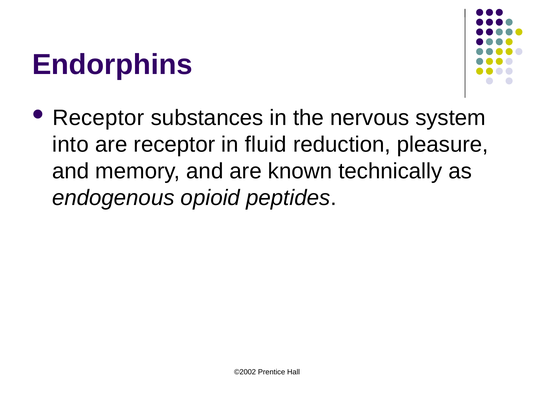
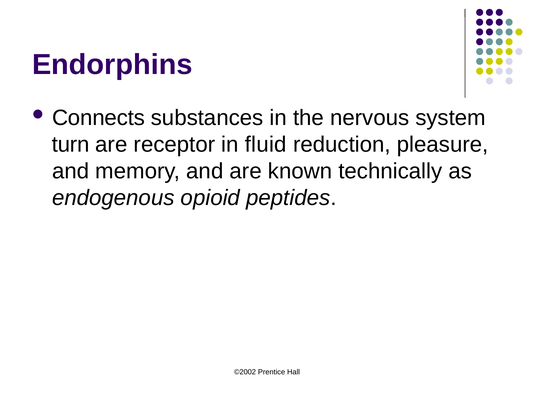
Receptor: Receptor -> Connects (98, 118)
into: into -> turn (71, 145)
